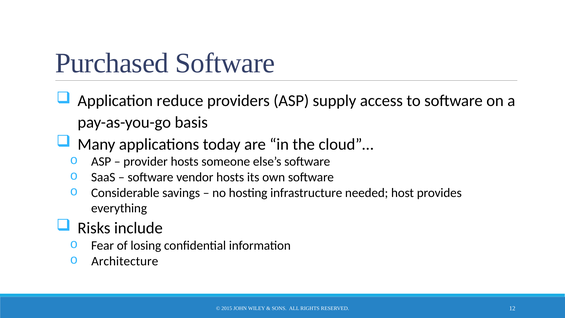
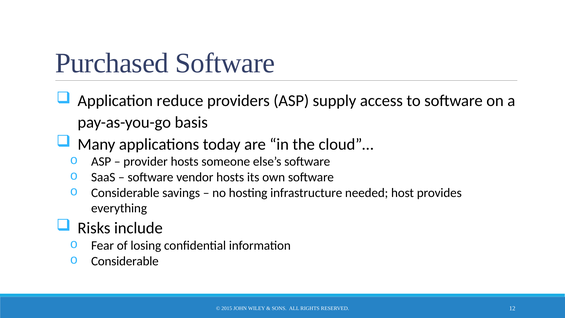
Architecture: Architecture -> Considerable (125, 261)
